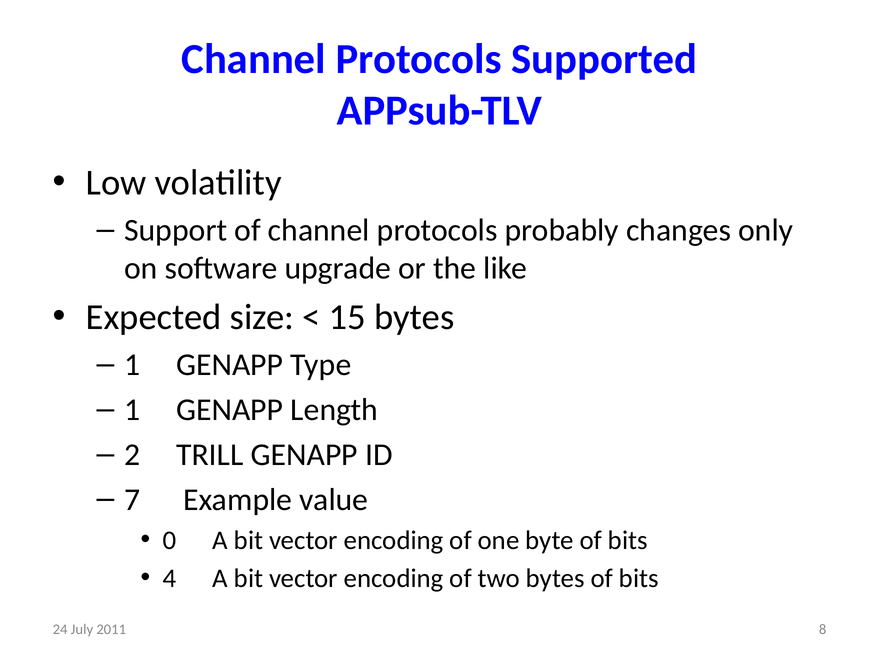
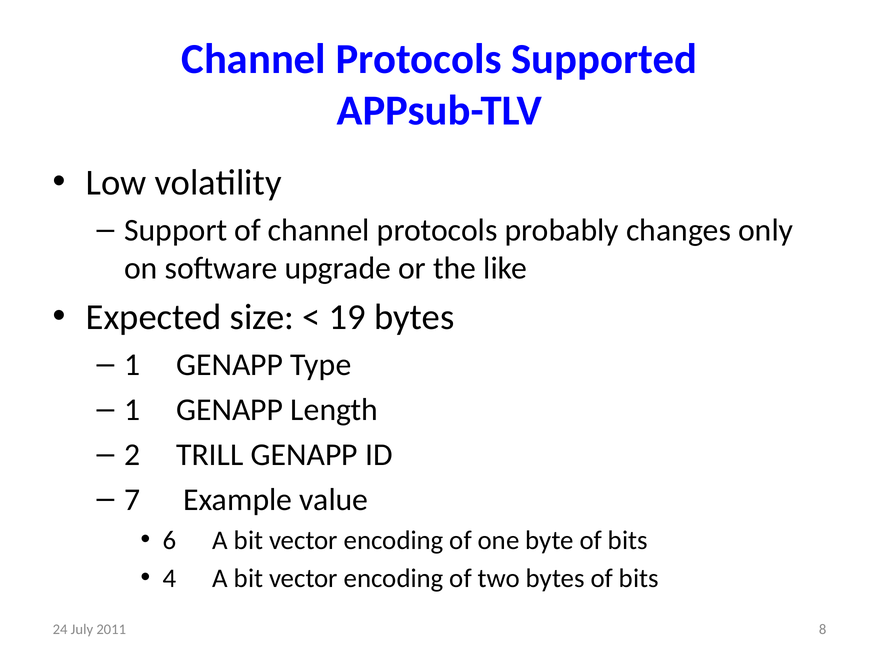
15: 15 -> 19 (347, 318)
0: 0 -> 6 (169, 540)
